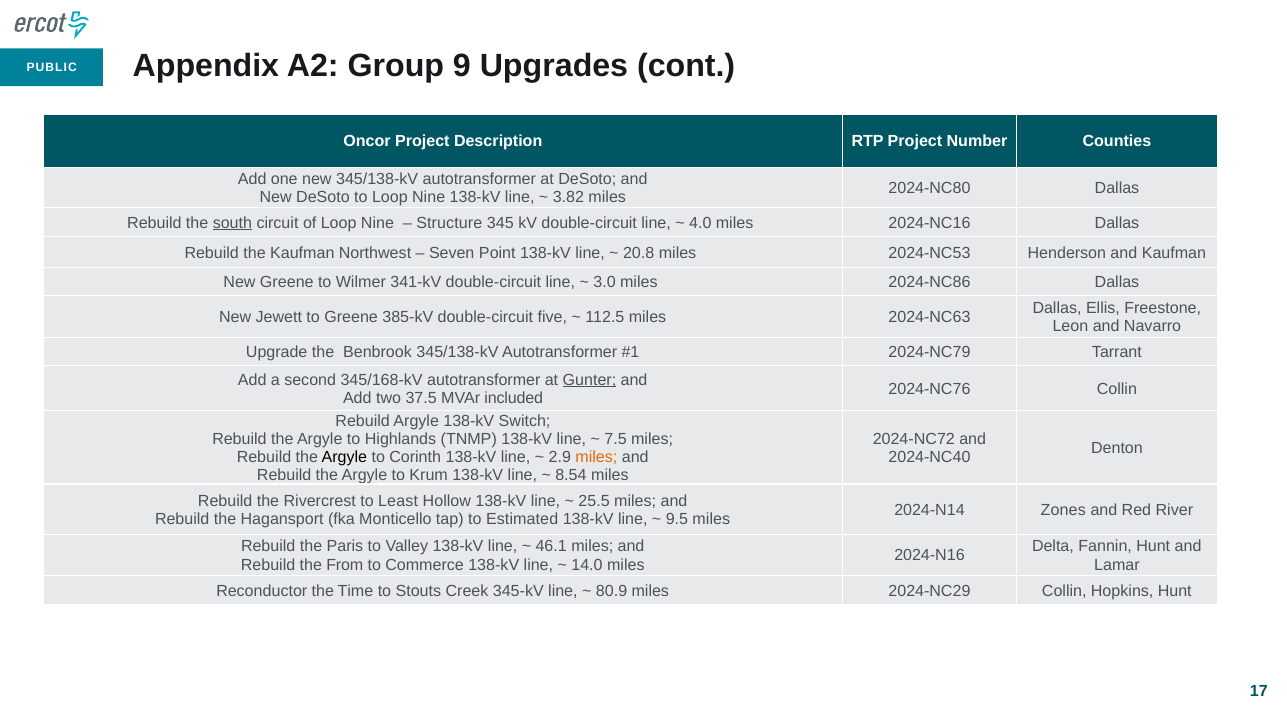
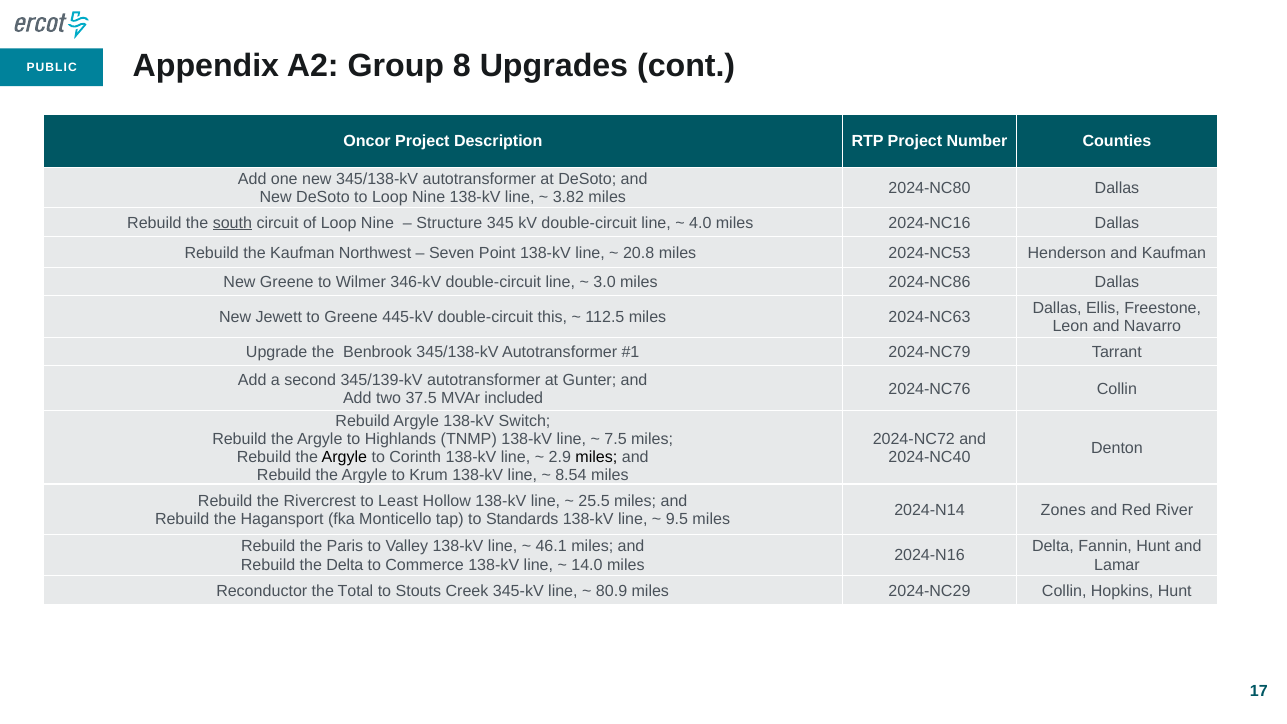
9: 9 -> 8 (462, 65)
341-kV: 341-kV -> 346-kV (416, 282)
385-kV: 385-kV -> 445-kV (408, 317)
five: five -> this (552, 317)
345/168-kV: 345/168-kV -> 345/139-kV (382, 380)
Gunter underline: present -> none (590, 380)
miles colour: orange -> black (596, 457)
Estimated: Estimated -> Standards (522, 519)
the From: From -> Delta (345, 565)
Time: Time -> Total (355, 591)
